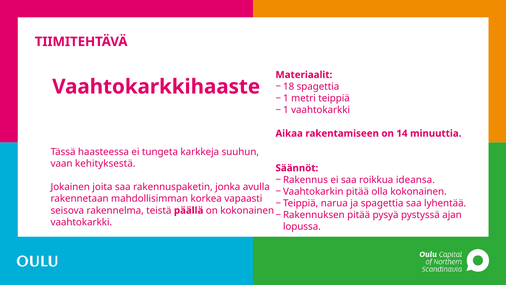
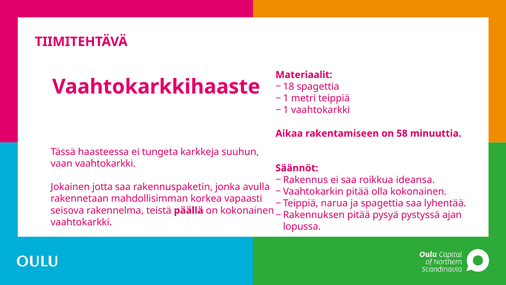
14: 14 -> 58 (402, 133)
vaan kehityksestä: kehityksestä -> vaahtokarkki (105, 163)
joita: joita -> jotta (102, 187)
